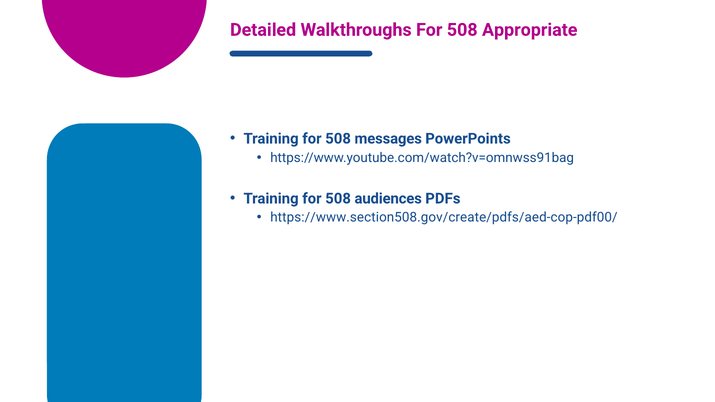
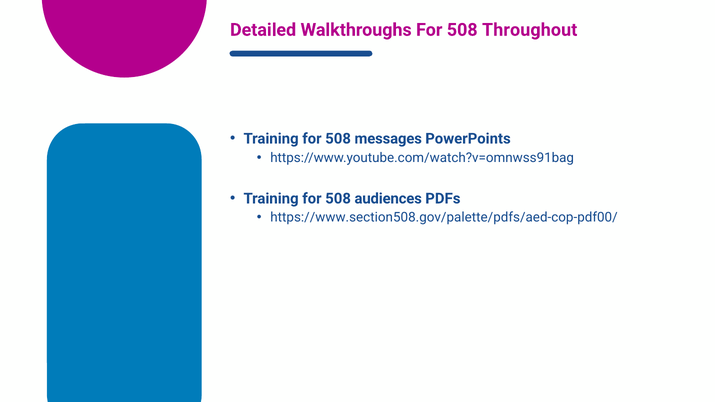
Appropriate: Appropriate -> Throughout (530, 30)
https://www.section508.gov/create/pdfs/aed-cop-pdf00/: https://www.section508.gov/create/pdfs/aed-cop-pdf00/ -> https://www.section508.gov/palette/pdfs/aed-cop-pdf00/ (444, 218)
